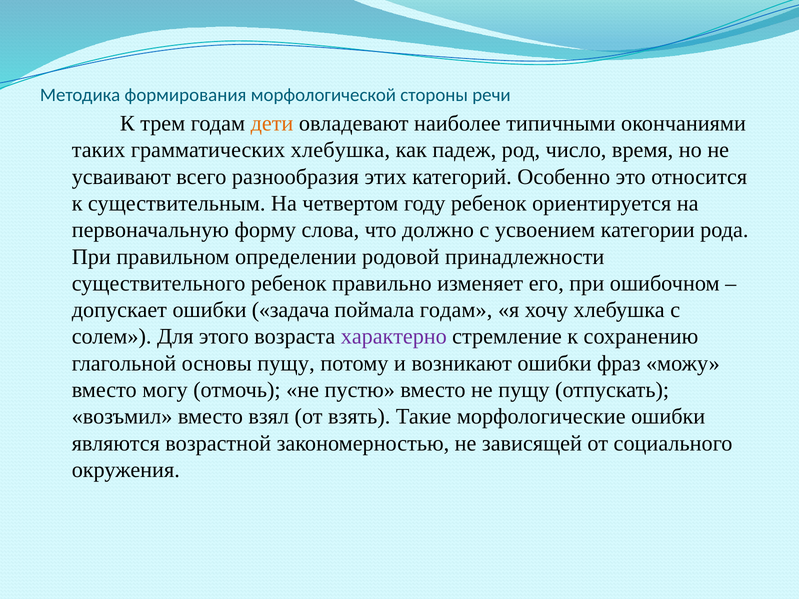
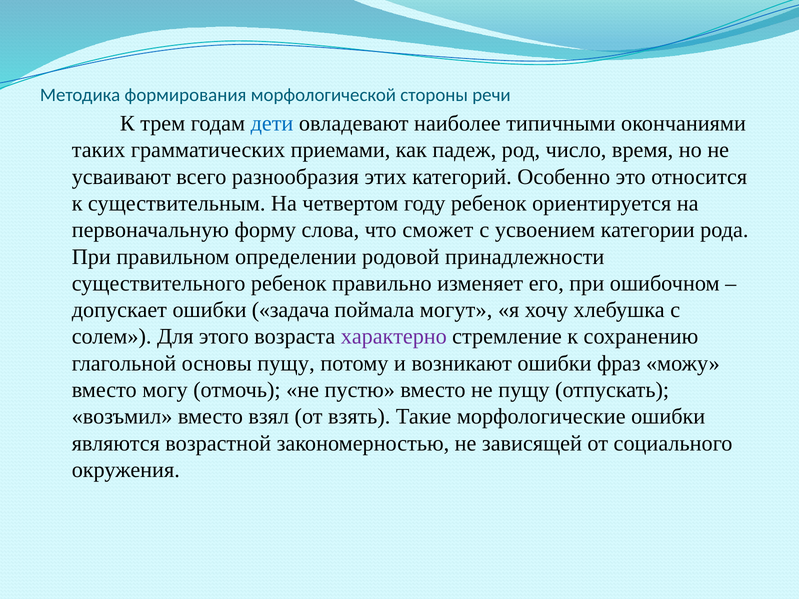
дети colour: orange -> blue (272, 123)
грамматических хлебушка: хлебушка -> приемами (341, 150)
должно: должно -> сможет (438, 230)
поймала годам: годам -> могут (456, 310)
